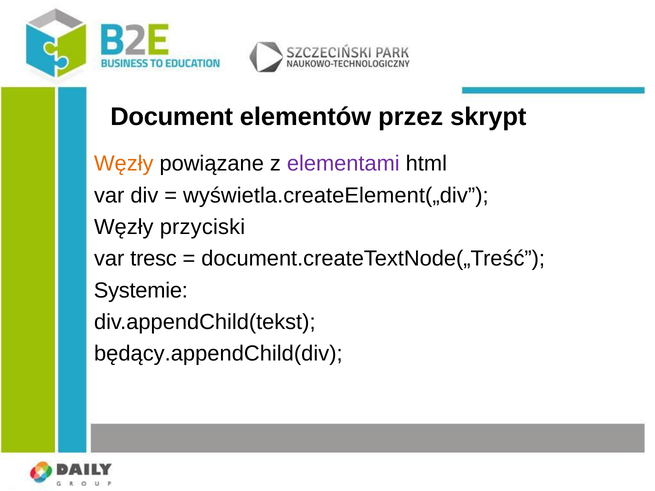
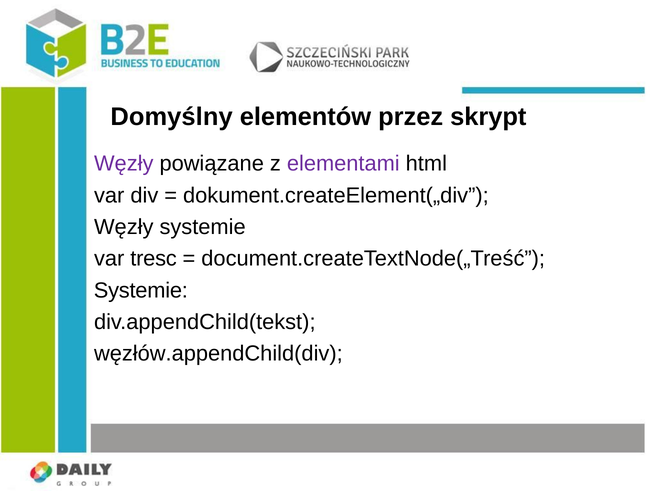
Document: Document -> Domyślny (172, 117)
Węzły colour: orange -> purple (124, 164)
wyświetla.createElement(„div: wyświetla.createElement(„div -> dokument.createElement(„div (336, 195)
Węzły przyciski: przyciski -> systemie (203, 227)
będący.appendChild(div: będący.appendChild(div -> węzłów.appendChild(div (218, 354)
